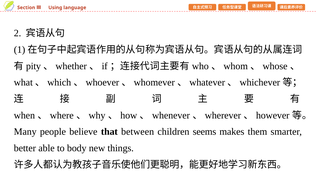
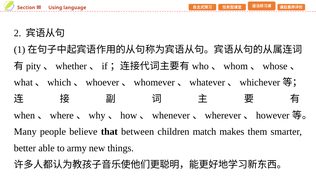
seems: seems -> match (204, 132)
body: body -> army (77, 148)
